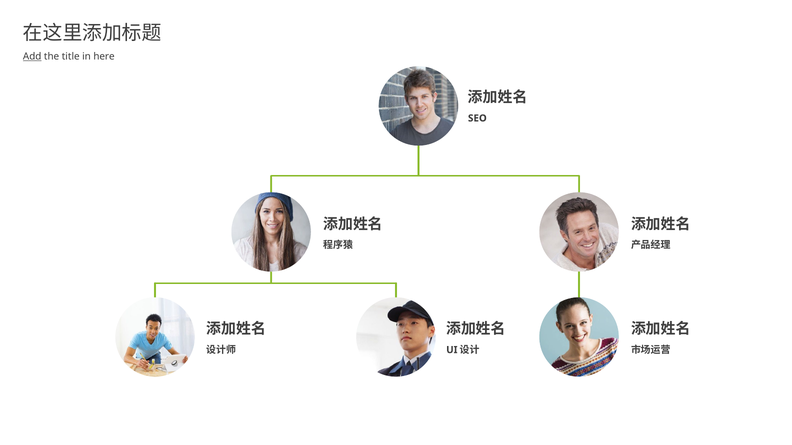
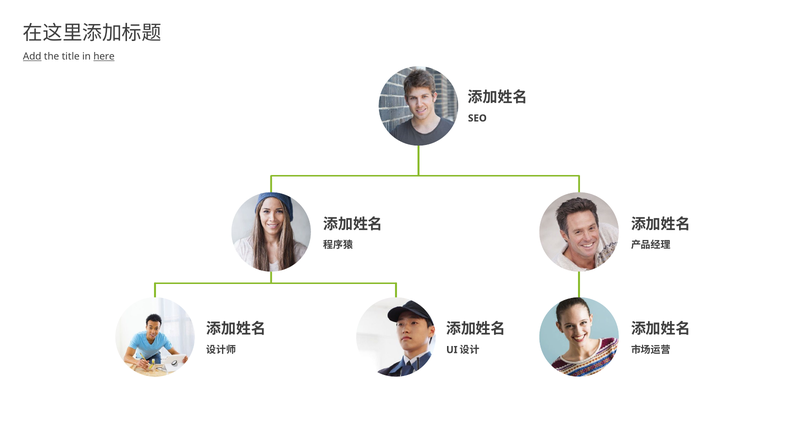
here underline: none -> present (104, 56)
